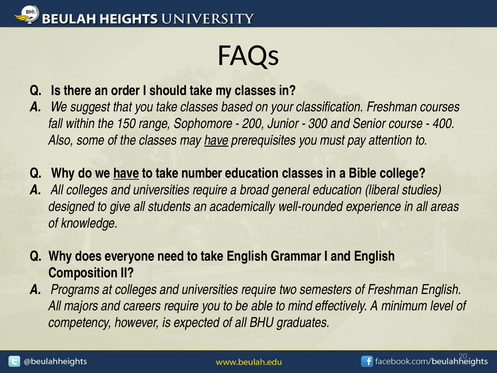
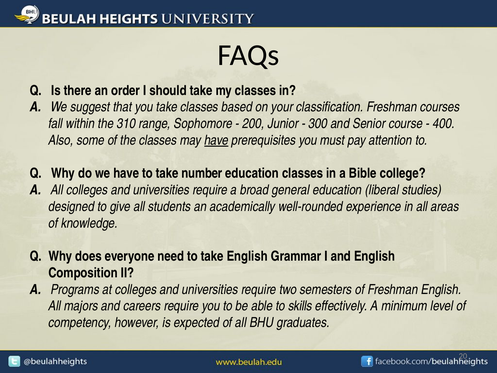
150: 150 -> 310 (126, 124)
have underline: present -> none (126, 173)
mind: mind -> skills (300, 306)
